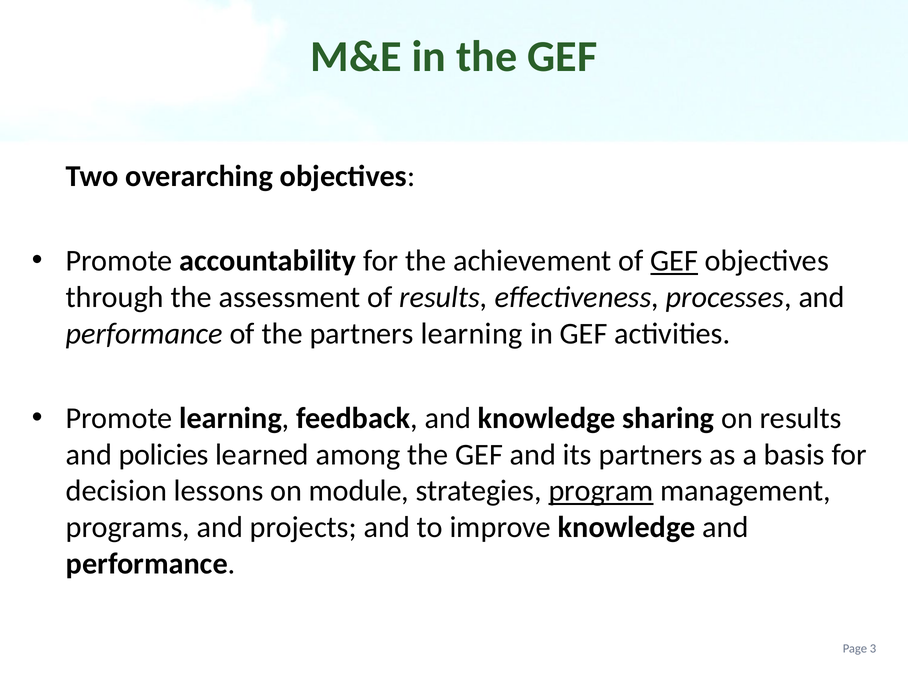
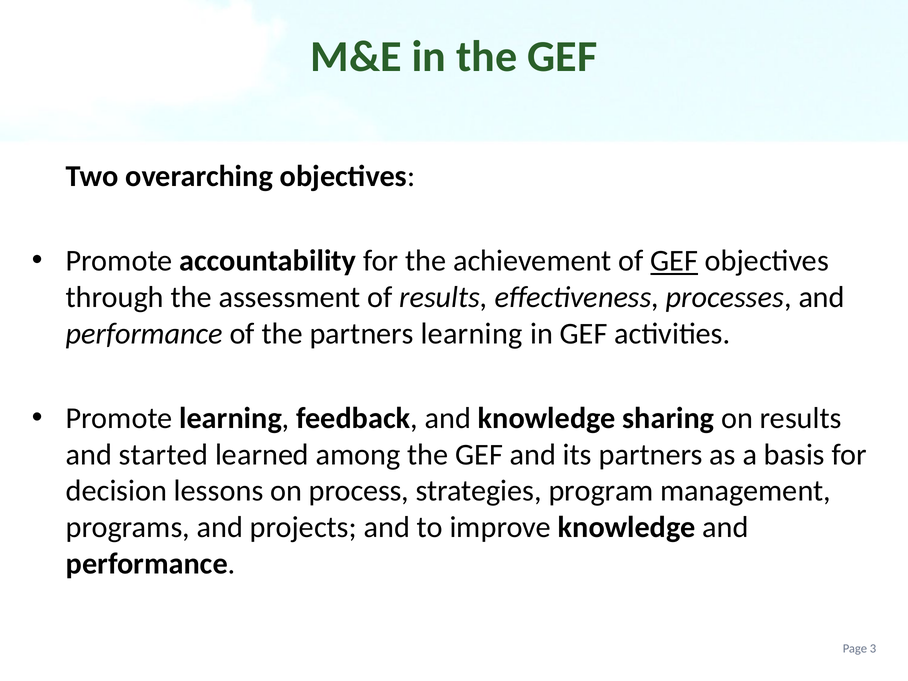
policies: policies -> started (163, 455)
module: module -> process (359, 491)
program underline: present -> none (601, 491)
